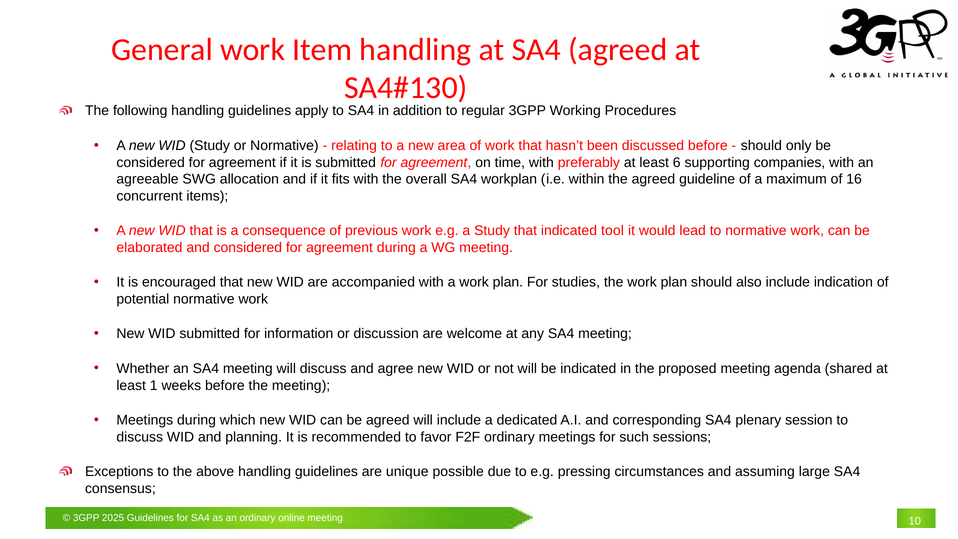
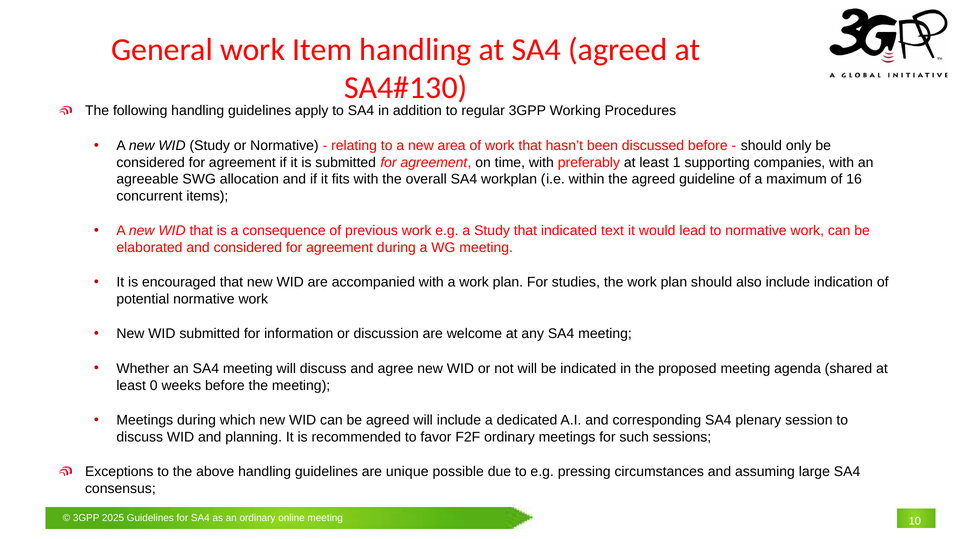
6: 6 -> 1 (677, 162)
tool: tool -> text (612, 231)
1: 1 -> 0 (154, 385)
